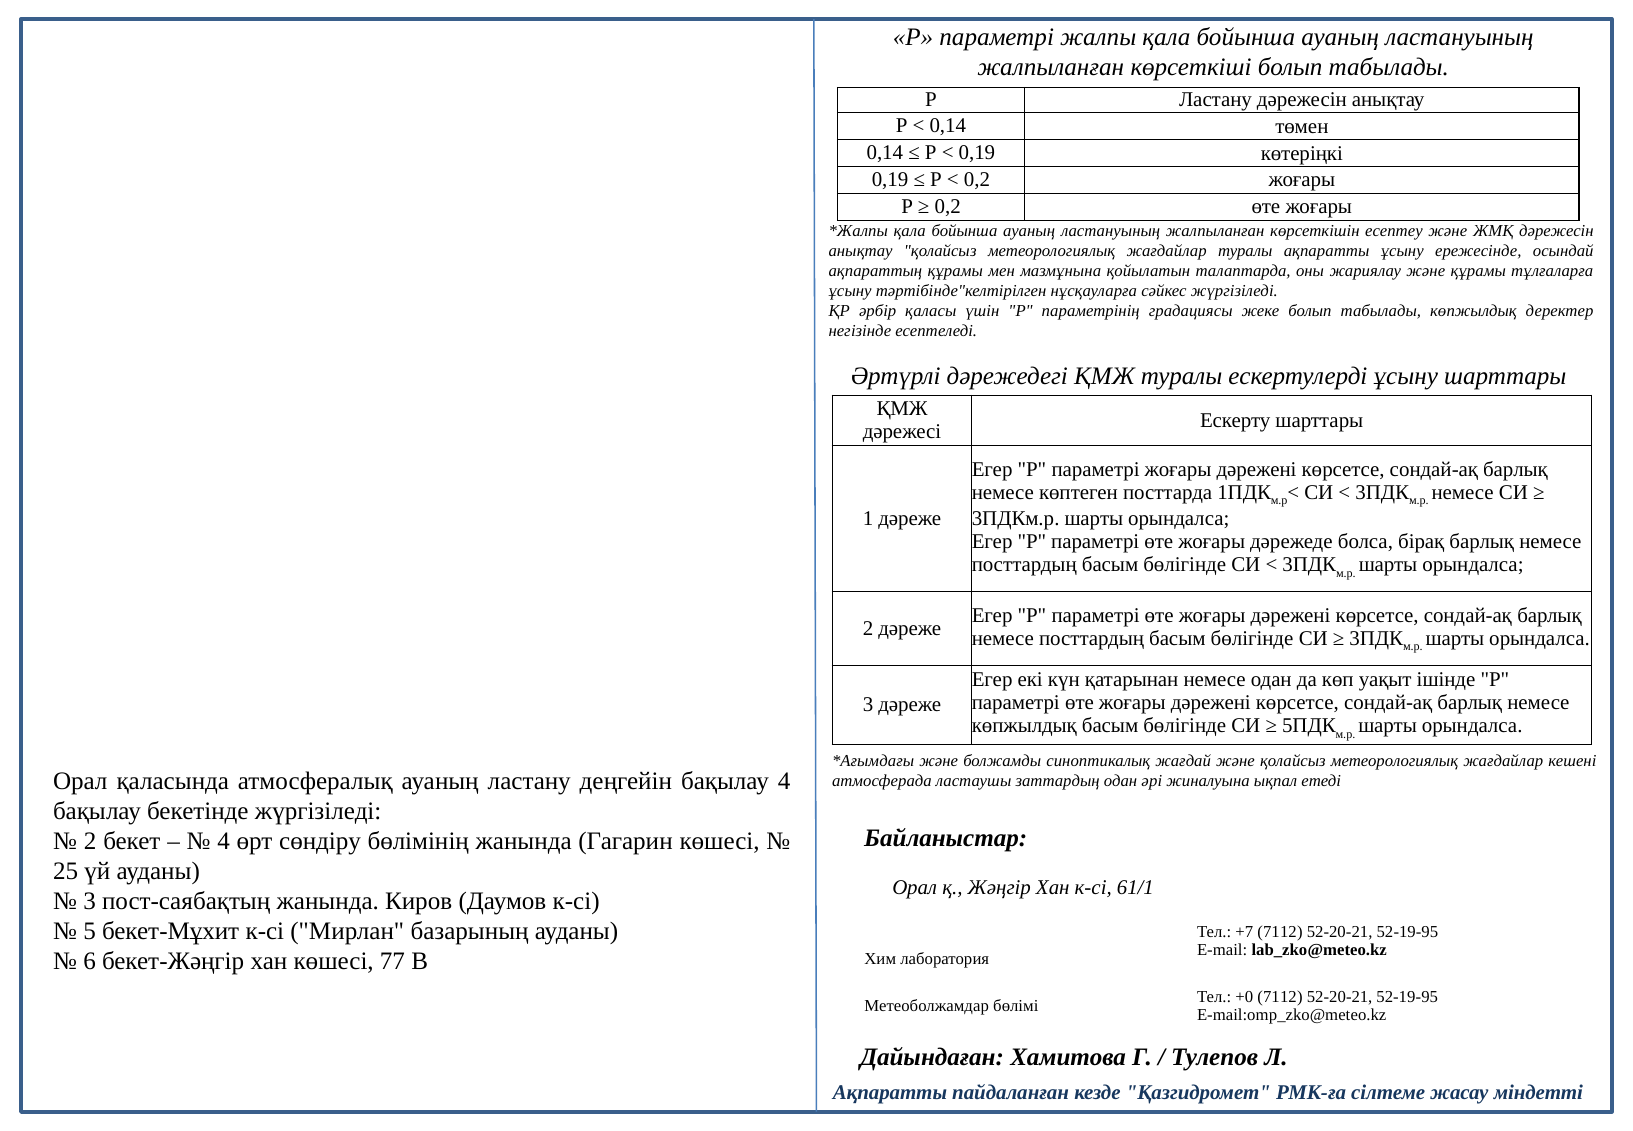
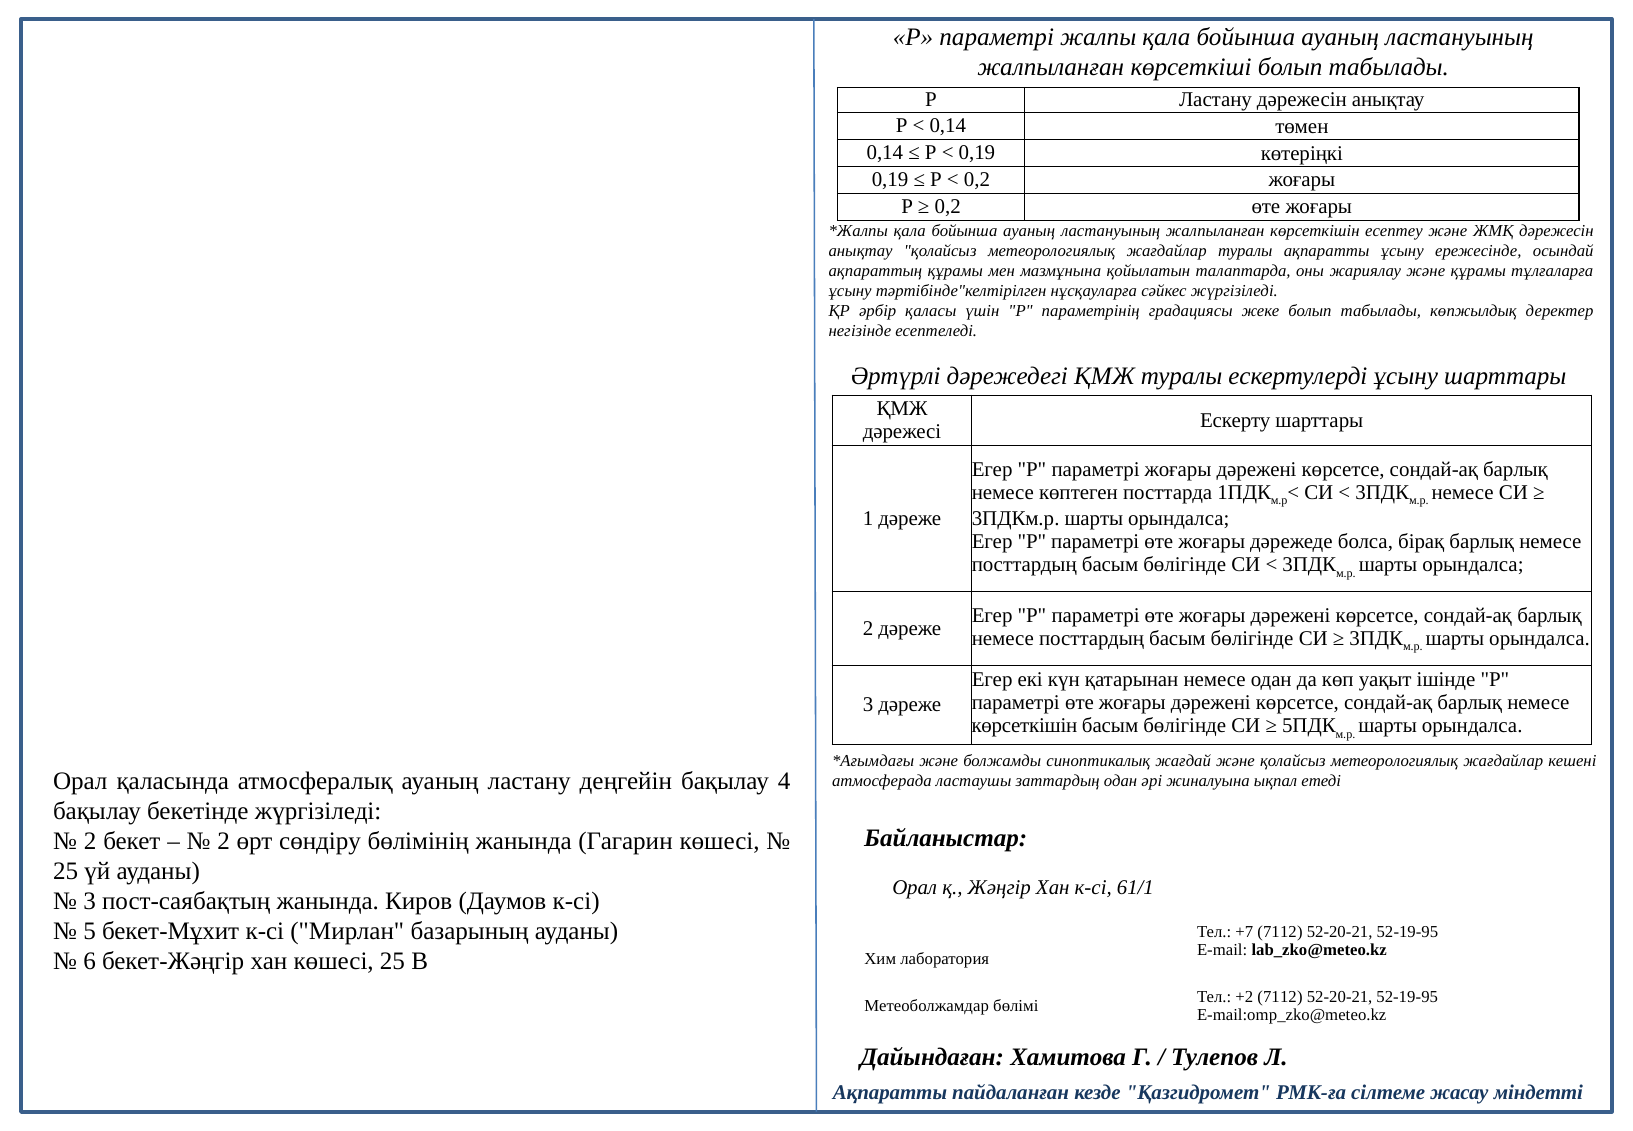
көпжылдық: көпжылдық -> көрсеткішін (1024, 726)
4: 4 -> 2 (224, 841)
көшесі 77: 77 -> 25 (392, 961)
+0: +0 -> +2 (1244, 996)
